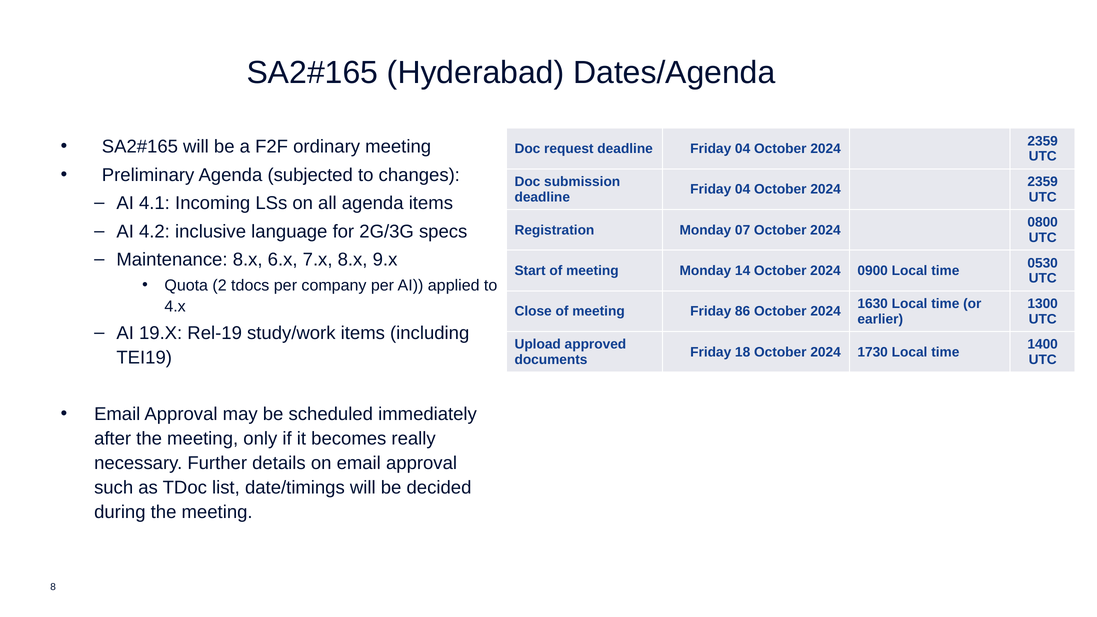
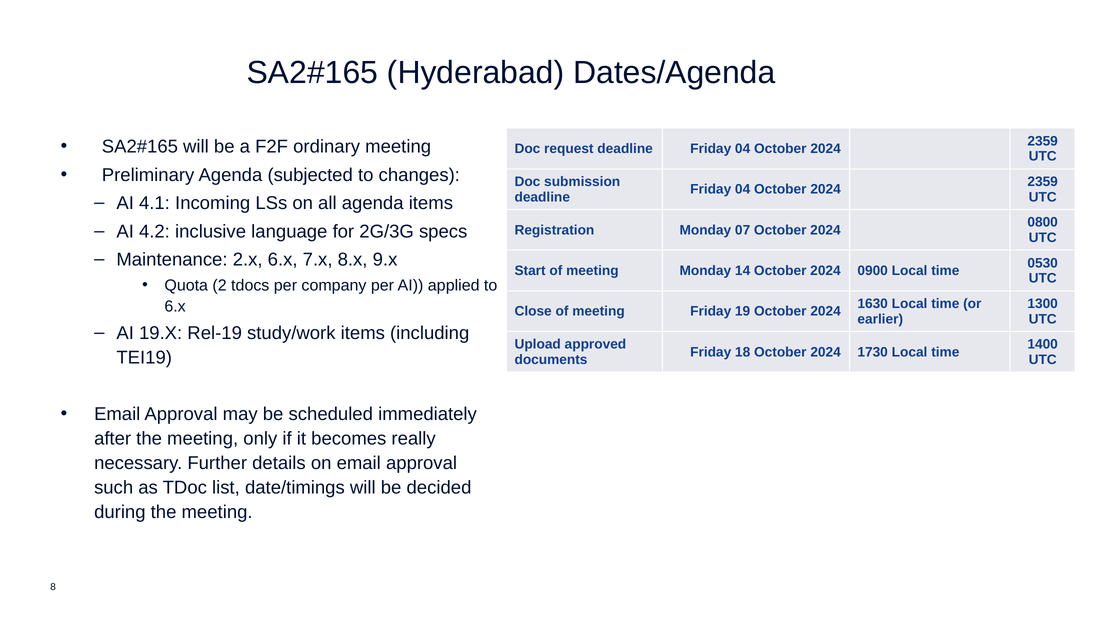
Maintenance 8.x: 8.x -> 2.x (248, 260)
4.x: 4.x -> 6.x (175, 306)
86: 86 -> 19 (743, 311)
